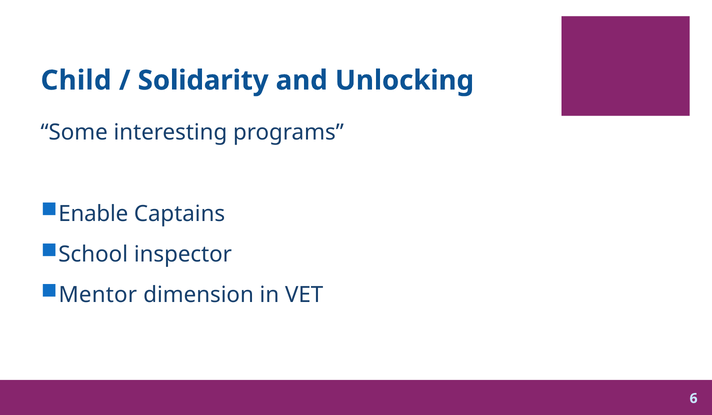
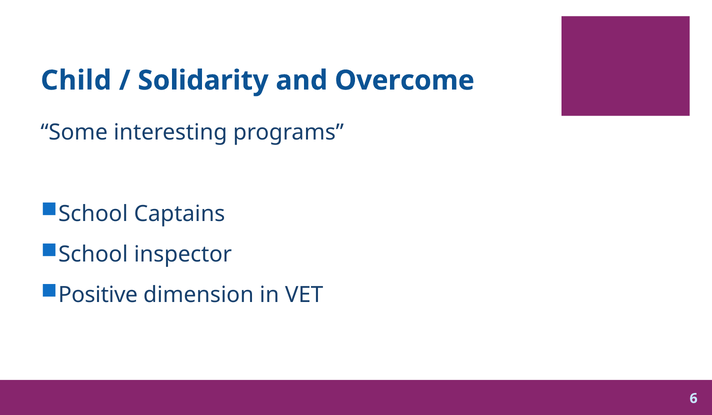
Unlocking: Unlocking -> Overcome (405, 81)
Enable: Enable -> School (93, 214)
Mentor: Mentor -> Positive (98, 295)
